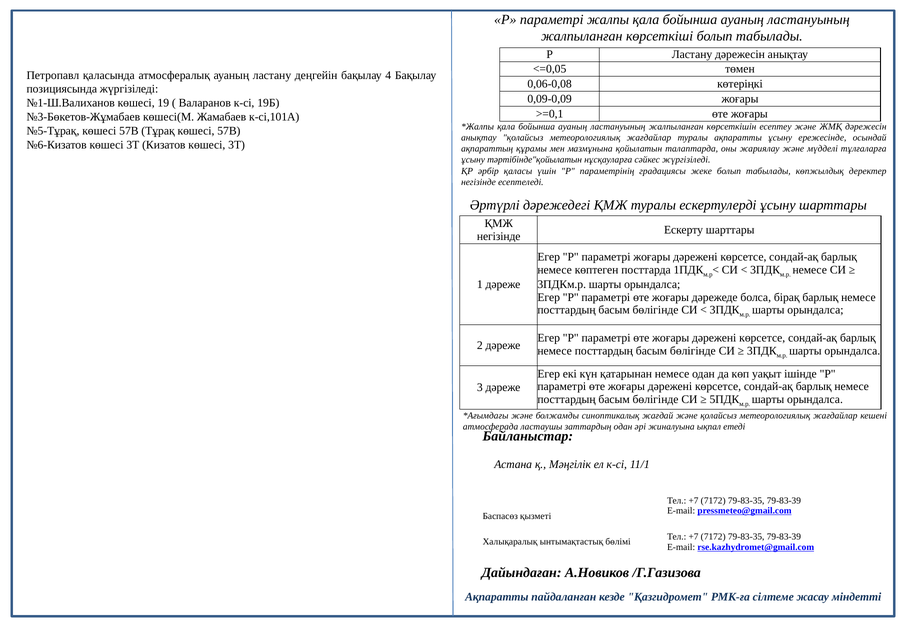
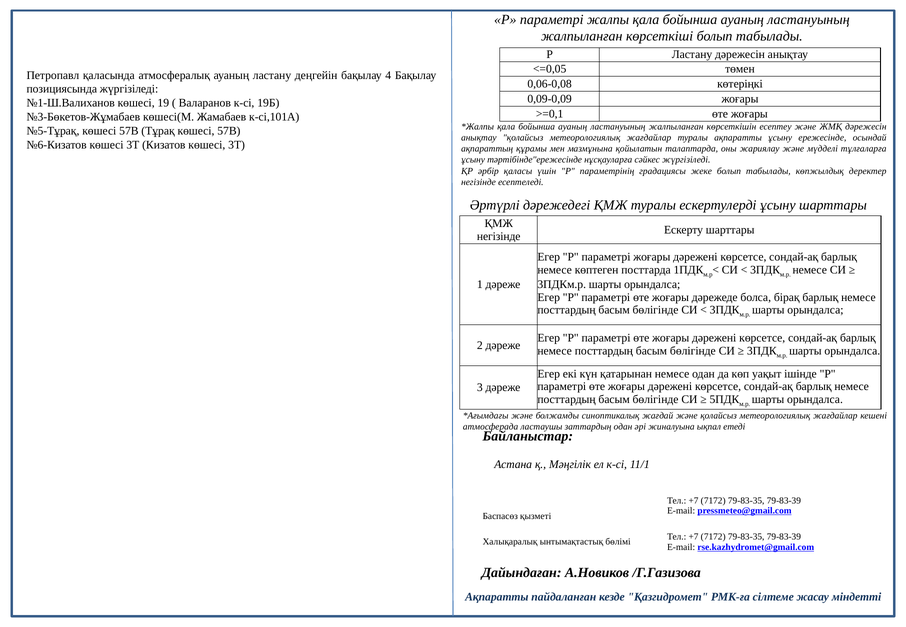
тәртібінде"қойылатын: тәртібінде"қойылатын -> тәртібінде"ережесінде (535, 160)
